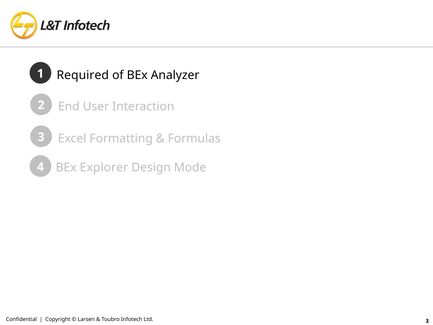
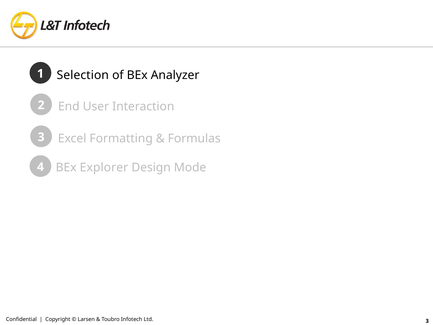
Required: Required -> Selection (83, 75)
